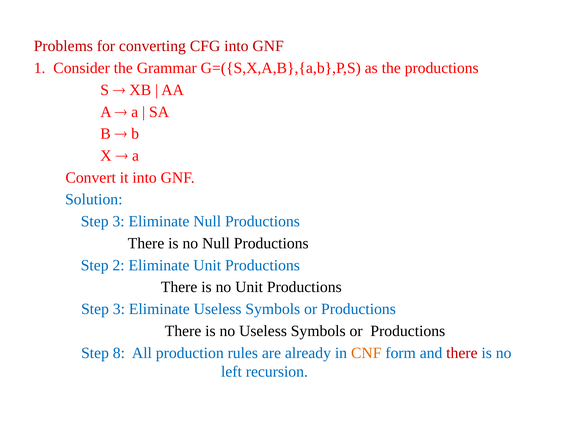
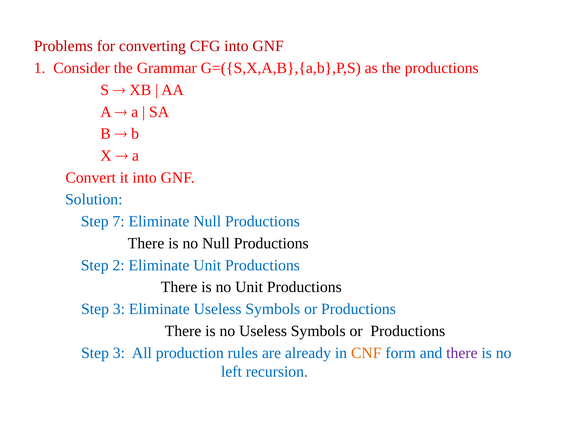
3: 3 -> 7 (119, 222)
8: 8 -> 3 (119, 353)
there colour: red -> purple (462, 353)
